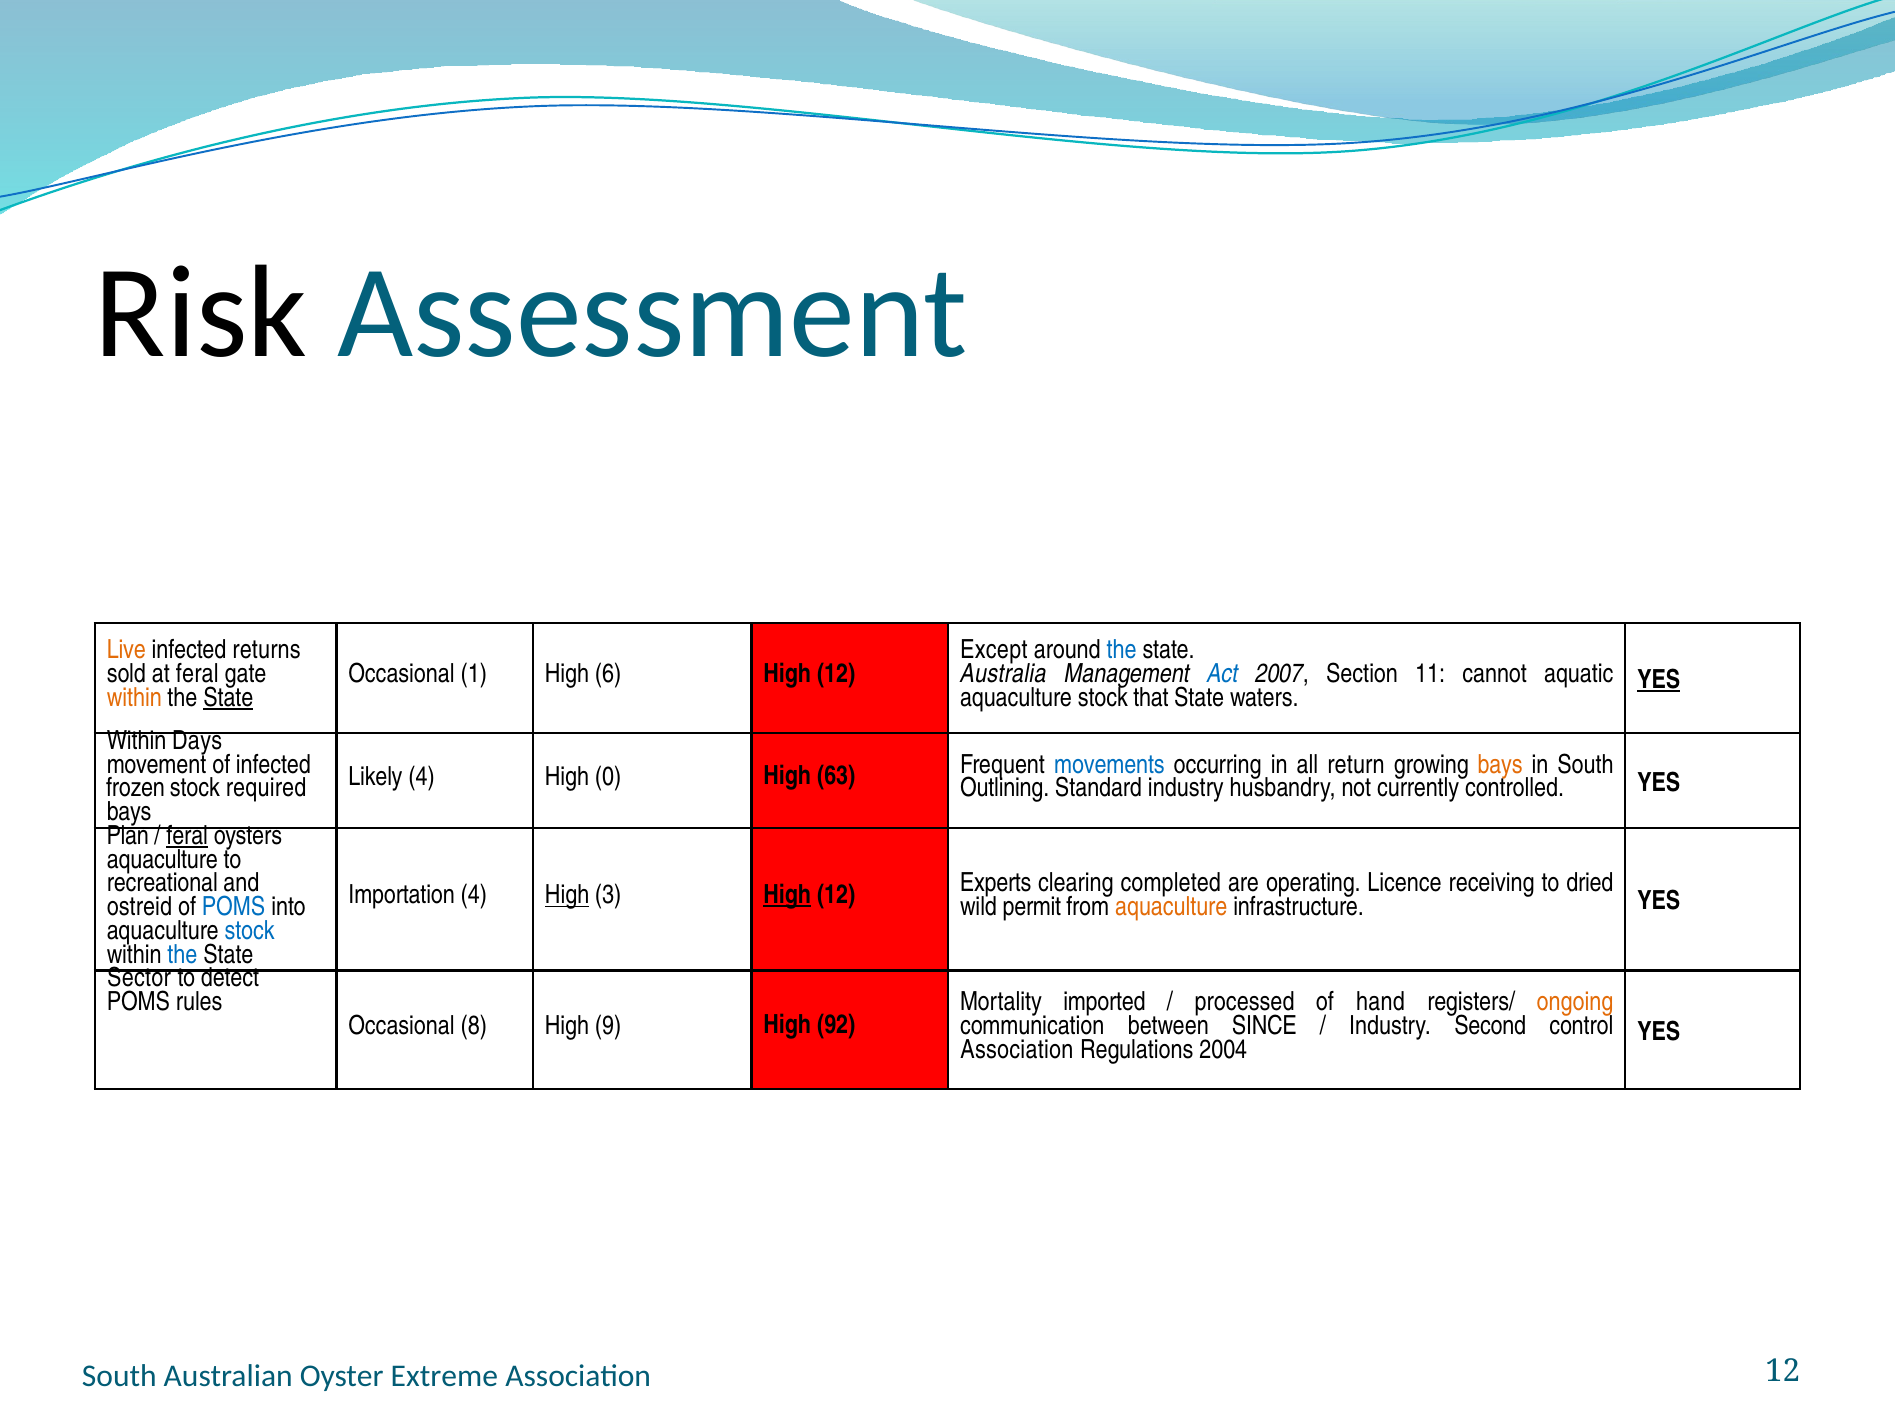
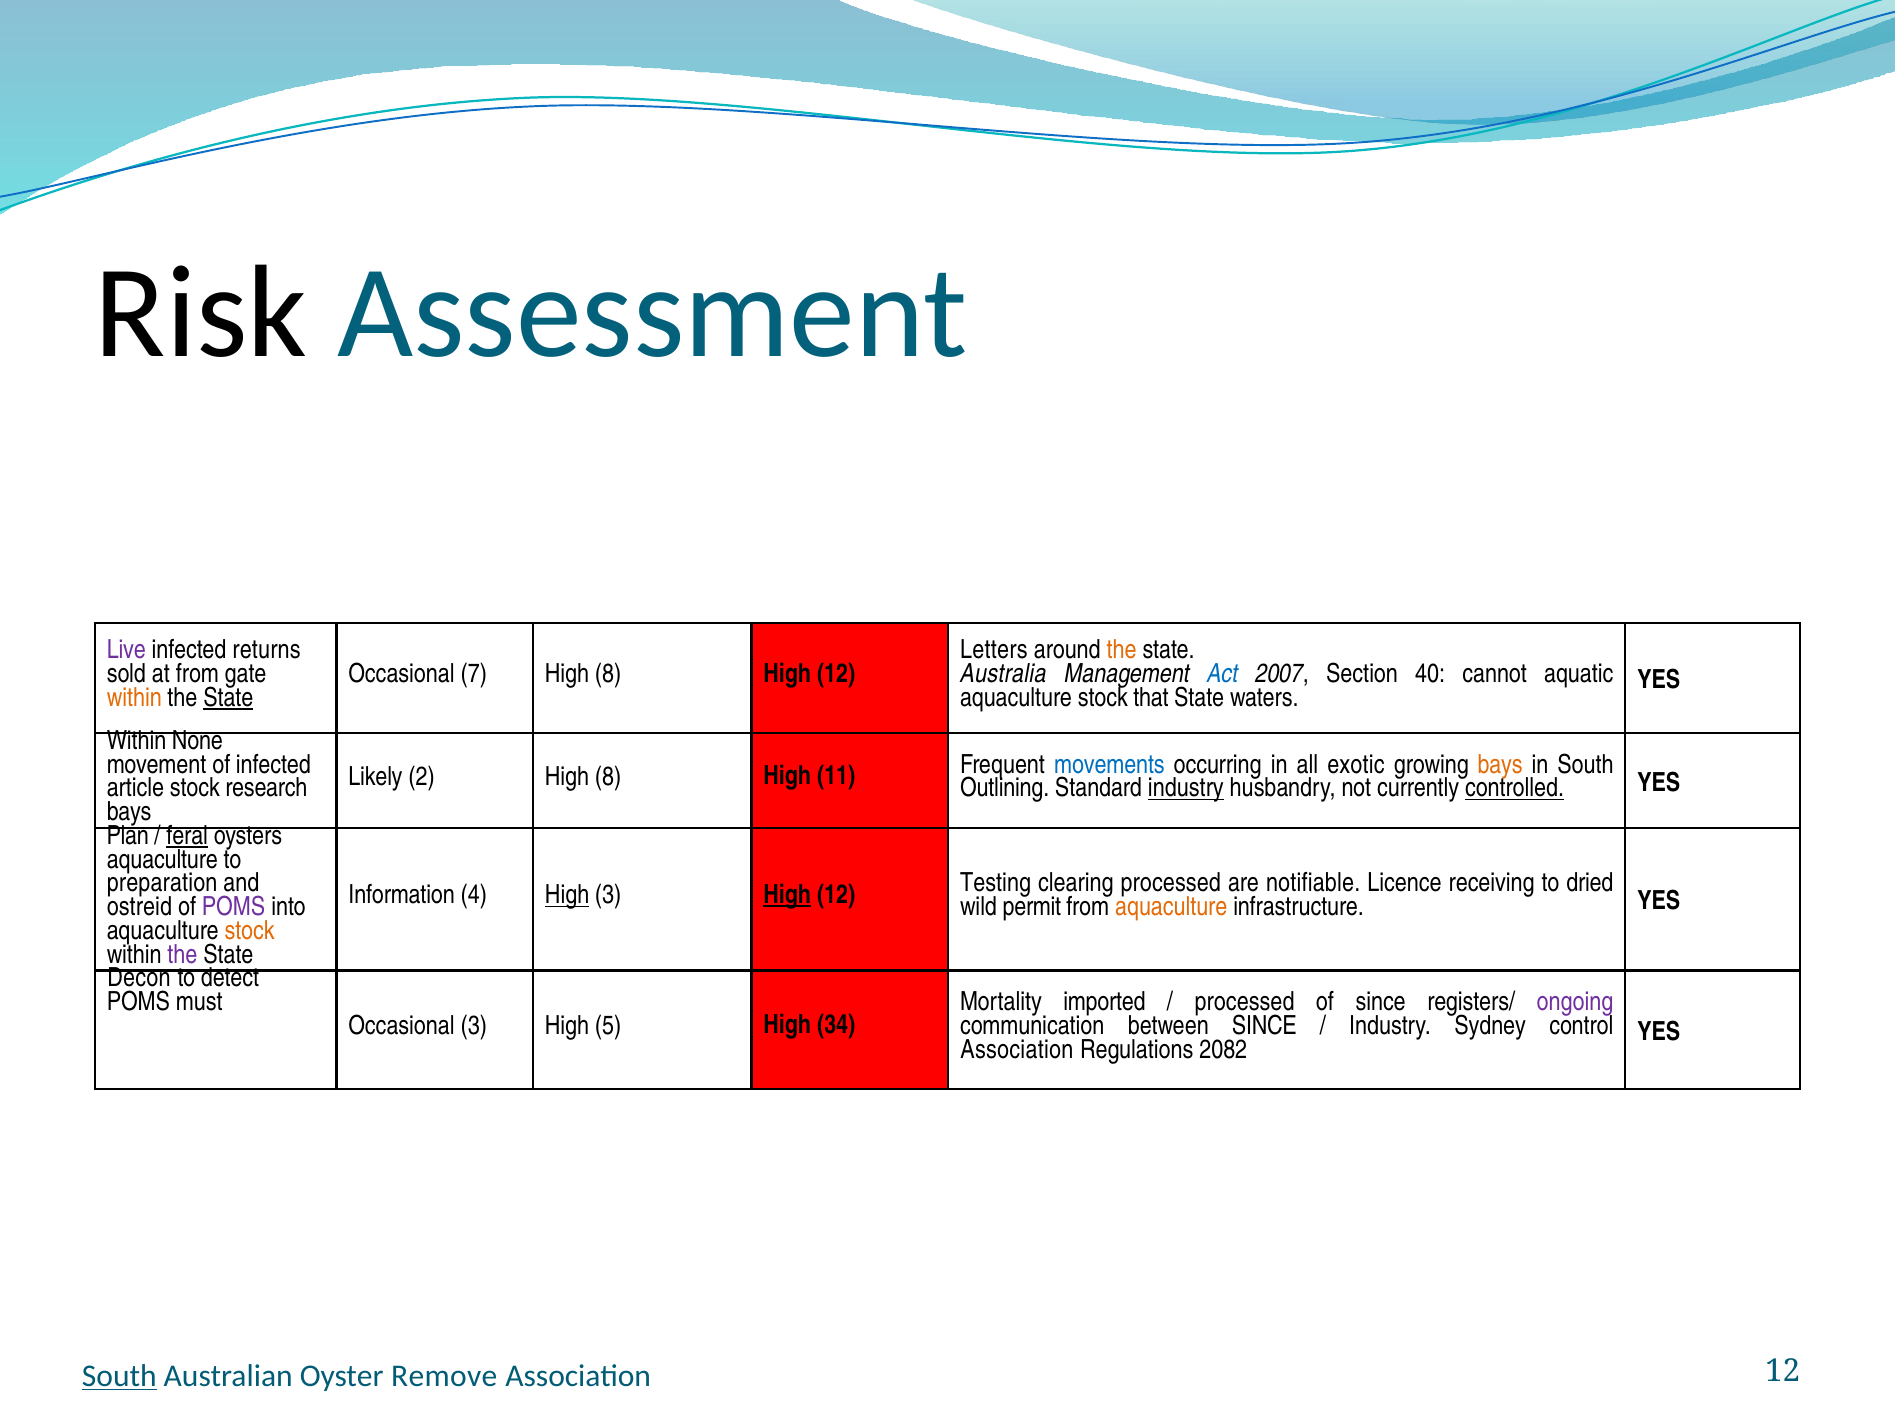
Live colour: orange -> purple (126, 650)
Except: Except -> Letters (994, 650)
the colour: blue -> orange (1122, 650)
11: 11 -> 40 (1430, 674)
at feral: feral -> from (197, 674)
1: 1 -> 7 (474, 674)
6: 6 -> 8 (608, 674)
YES underline: present -> none (1659, 680)
Days: Days -> None (197, 741)
Likely 4: 4 -> 2 (422, 777)
0: 0 -> 8 (608, 777)
63: 63 -> 11 (836, 776)
return: return -> exotic (1356, 765)
frozen: frozen -> article (135, 788)
required: required -> research (266, 788)
industry underline: none -> present (1186, 788)
controlled underline: none -> present (1515, 788)
recreational: recreational -> preparation (162, 883)
Importation: Importation -> Information (402, 895)
Experts: Experts -> Testing (996, 883)
clearing completed: completed -> processed (1171, 883)
operating: operating -> notifiable (1313, 883)
POMS colour: blue -> purple (234, 907)
stock colour: blue -> orange (250, 931)
the colour: blue -> purple (182, 955)
Sector: Sector -> Decon (139, 978)
rules: rules -> must (199, 1002)
of hand: hand -> since (1381, 1002)
ongoing colour: orange -> purple (1575, 1002)
Occasional 8: 8 -> 3 (474, 1026)
9: 9 -> 5 (608, 1026)
92: 92 -> 34 (836, 1025)
Second: Second -> Sydney (1490, 1026)
2004: 2004 -> 2082 (1223, 1050)
South underline: none -> present (119, 1376)
Extreme: Extreme -> Remove (444, 1376)
